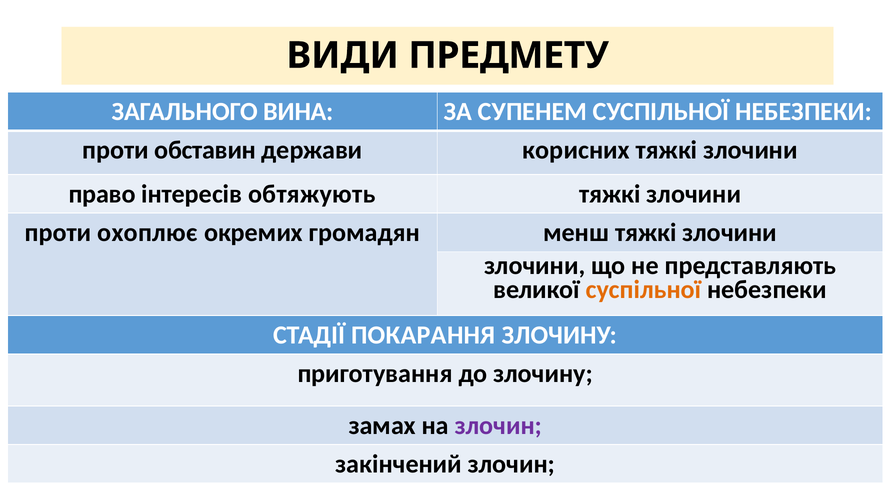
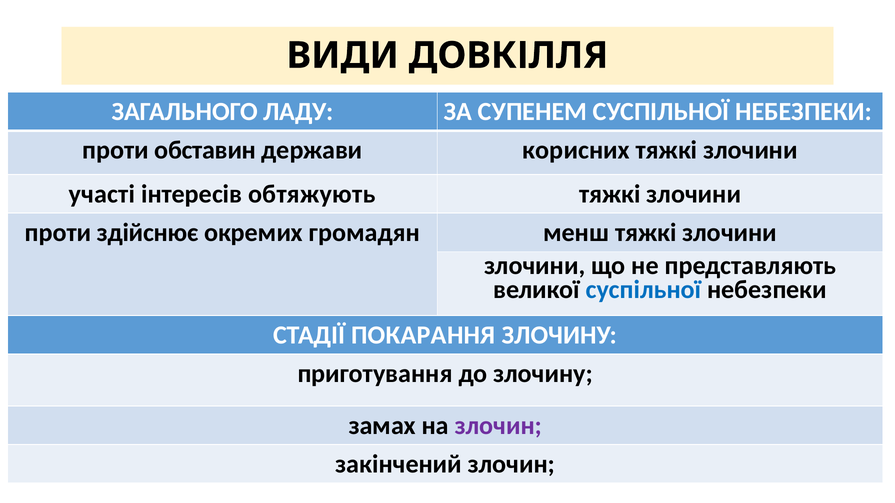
ПРЕДМЕТУ: ПРЕДМЕТУ -> ДОВКІЛЛЯ (508, 56)
ВИНА: ВИНА -> ЛАДУ (298, 112)
право: право -> участі (102, 194)
охоплює: охоплює -> здійснює (148, 233)
суспільної colour: orange -> blue (643, 290)
